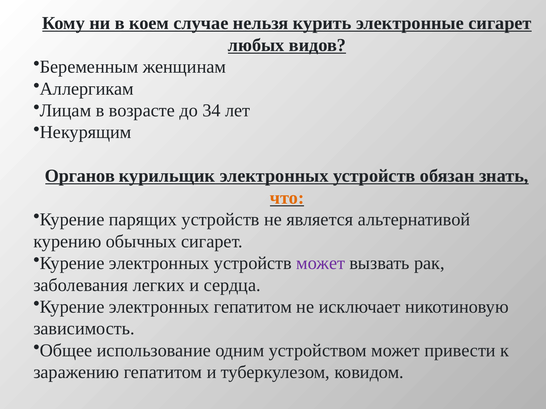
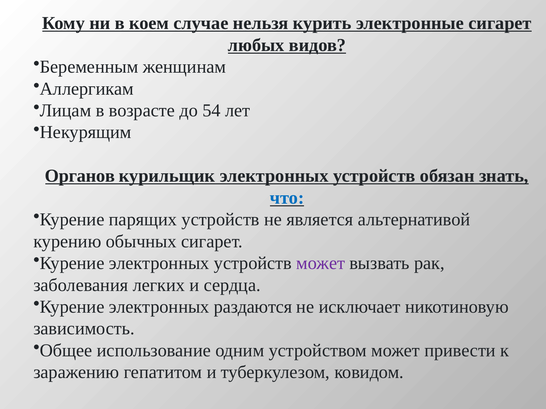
34: 34 -> 54 (211, 111)
что colour: orange -> blue (287, 198)
электронных гепатитом: гепатитом -> раздаются (253, 307)
